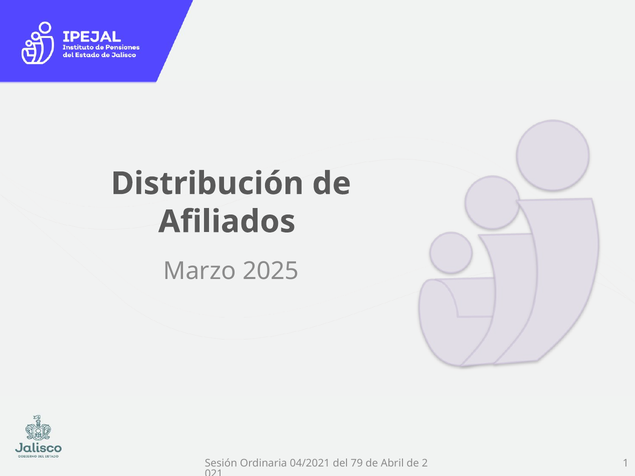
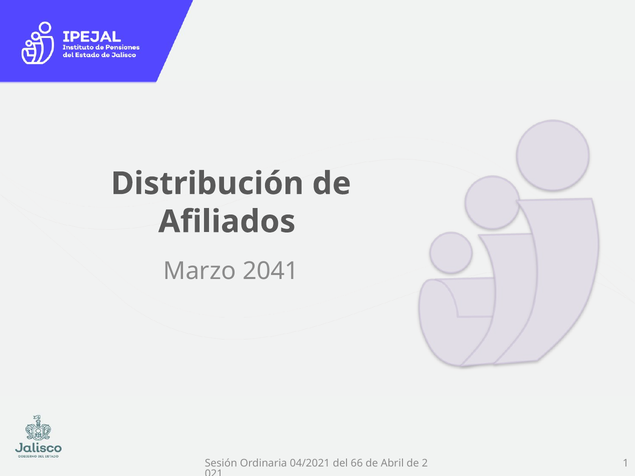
2025: 2025 -> 2041 (271, 271)
79: 79 -> 66 (357, 463)
